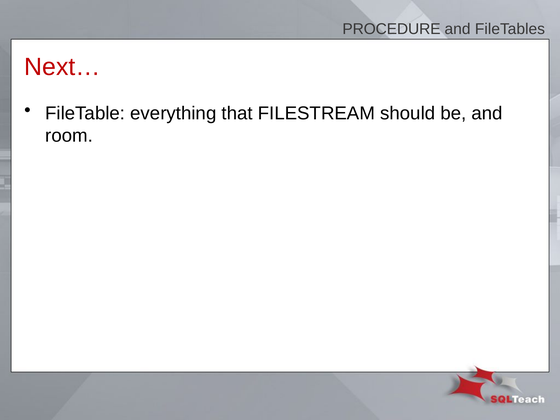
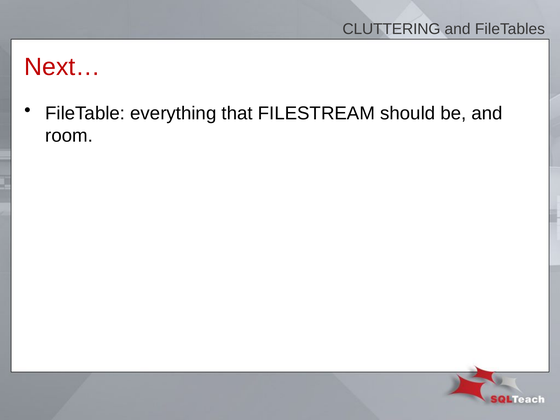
PROCEDURE: PROCEDURE -> CLUTTERING (391, 29)
